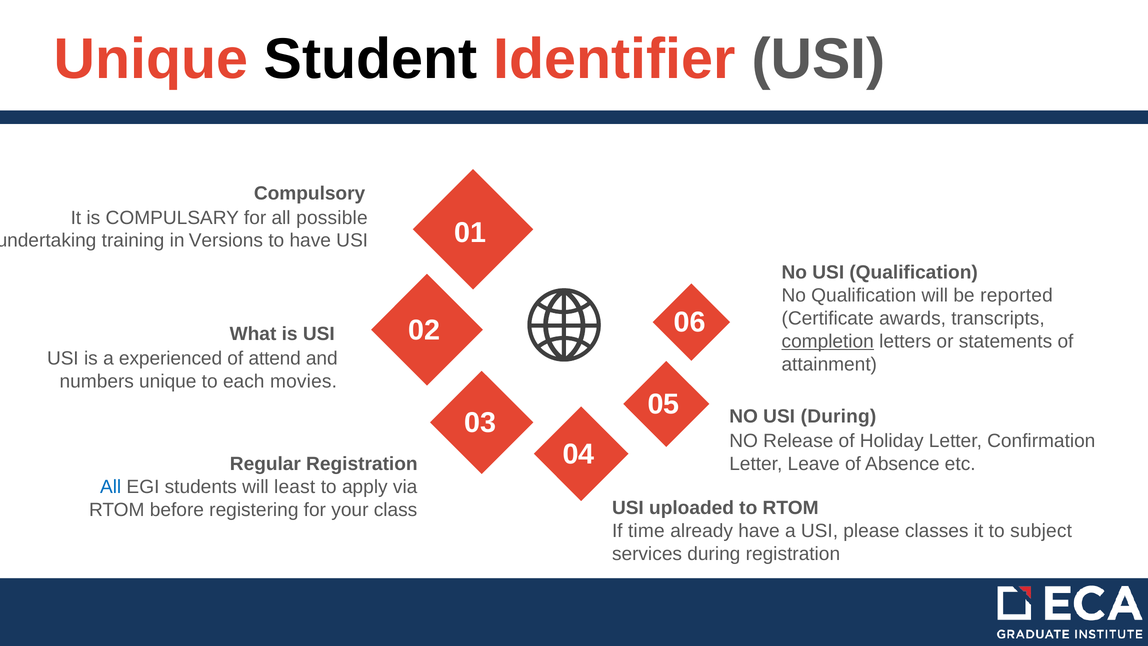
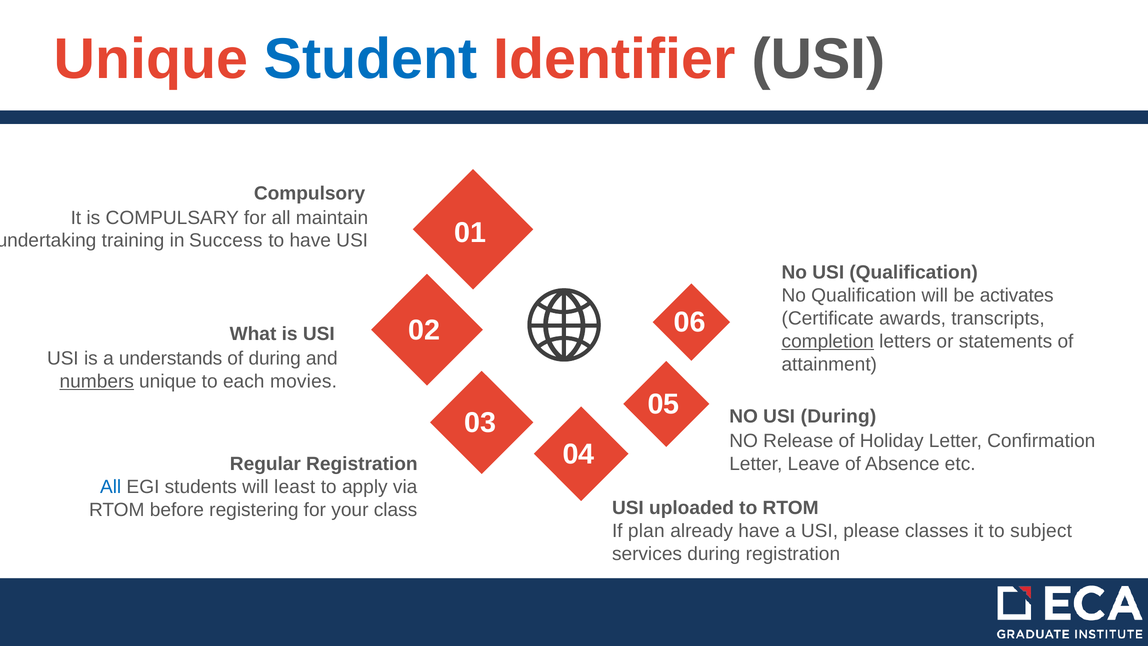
Student colour: black -> blue (371, 60)
possible: possible -> maintain (332, 218)
Versions: Versions -> Success (226, 241)
reported: reported -> activates (1017, 295)
experienced: experienced -> understands (171, 358)
of attend: attend -> during (275, 358)
numbers underline: none -> present (97, 381)
time: time -> plan (646, 531)
